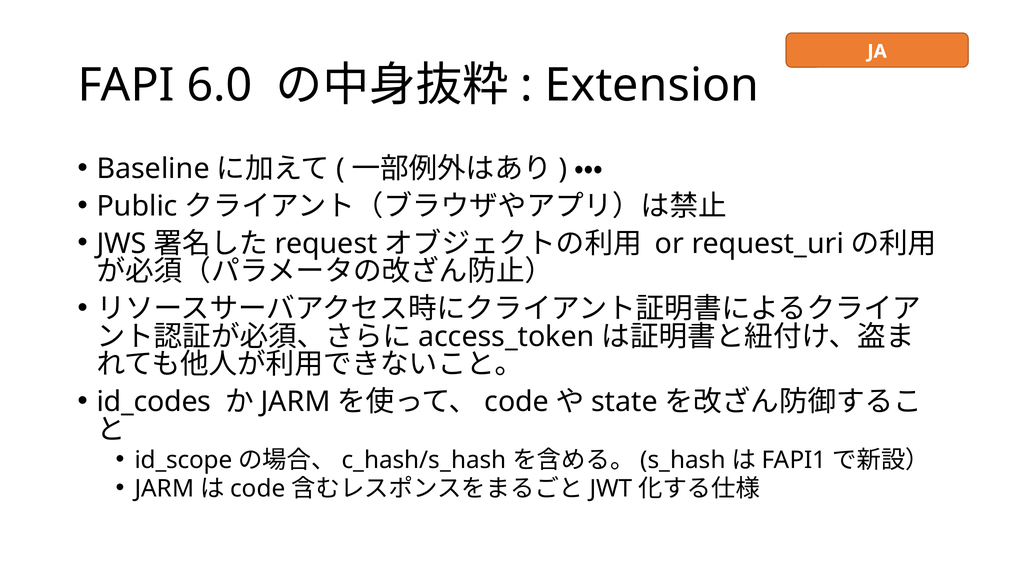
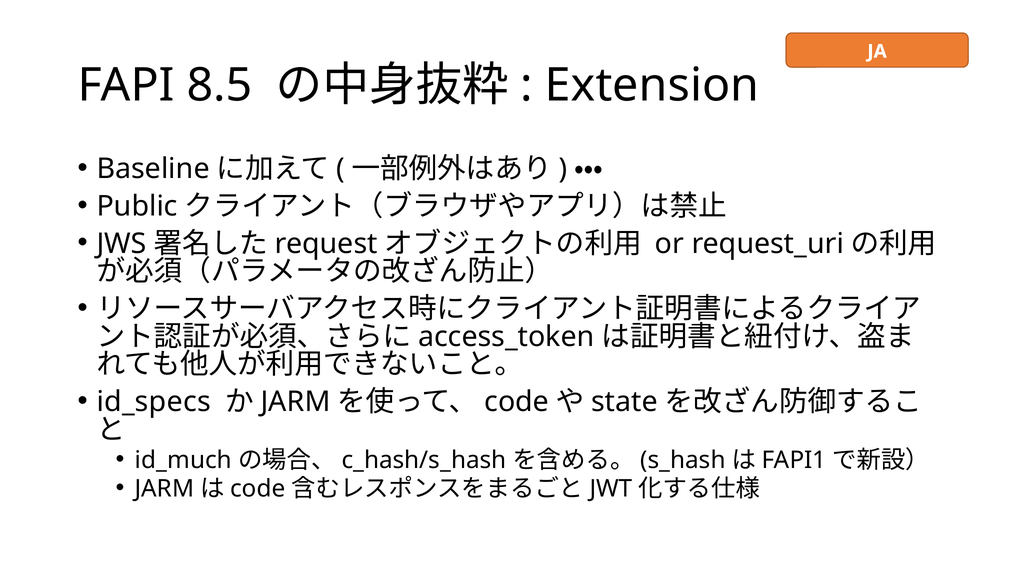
6.0: 6.0 -> 8.5 (220, 85)
id_codes: id_codes -> id_specs (154, 402)
id_scope: id_scope -> id_much (183, 460)
